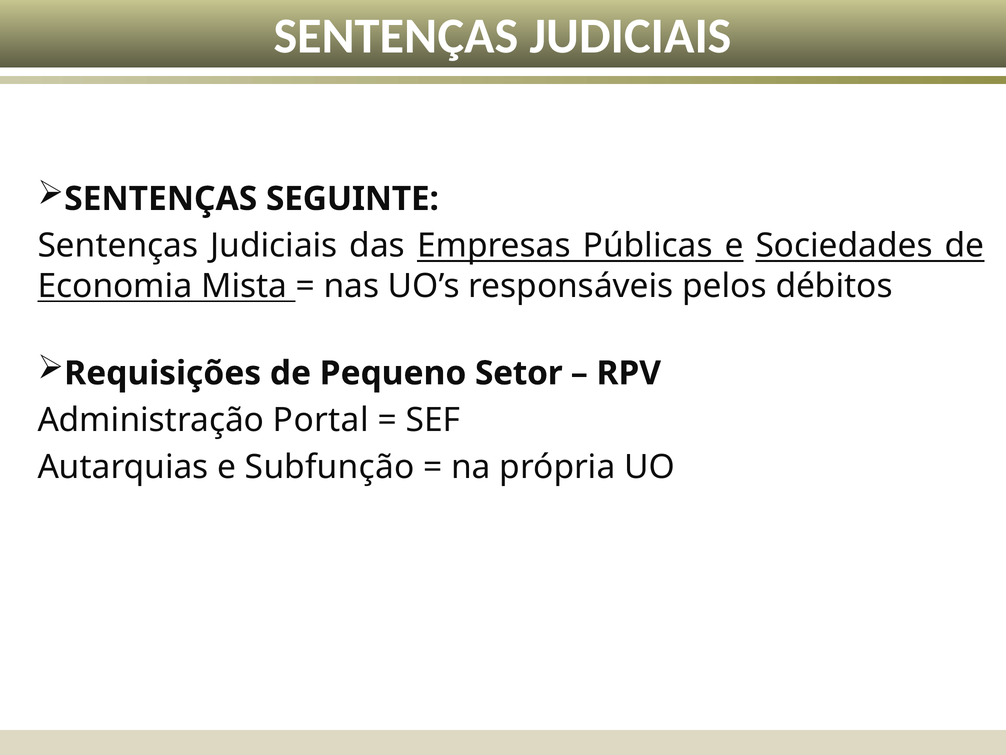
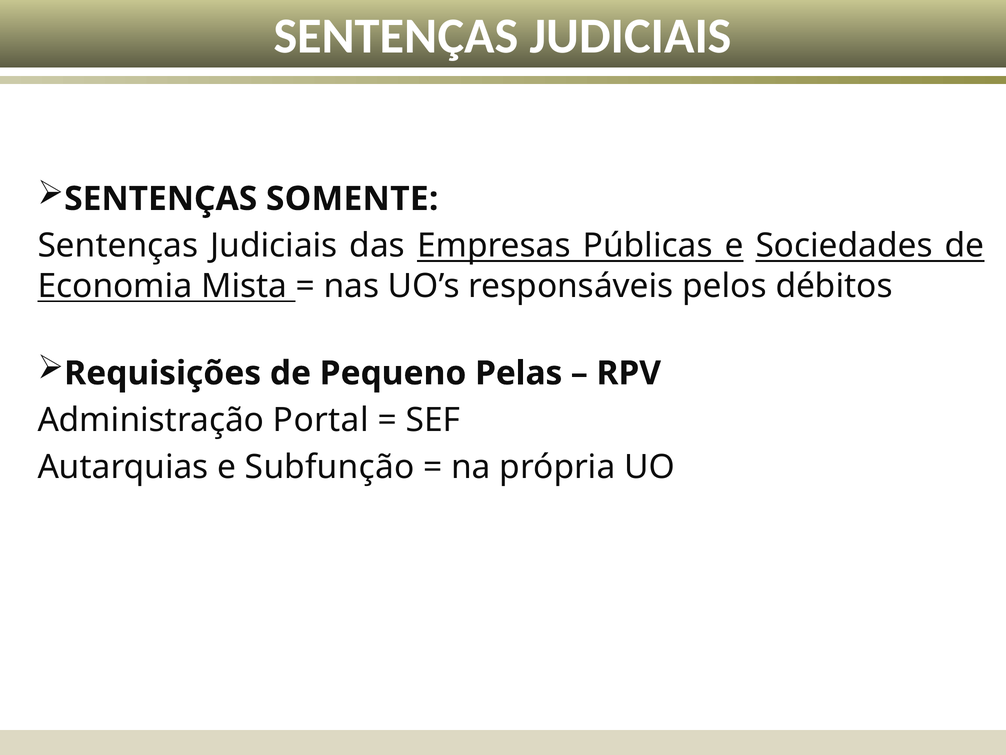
SEGUINTE: SEGUINTE -> SOMENTE (352, 199)
Setor: Setor -> Pelas (519, 373)
